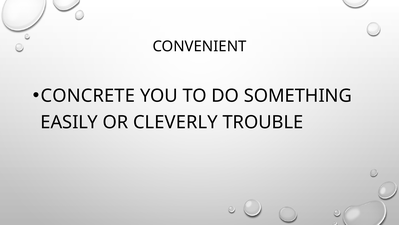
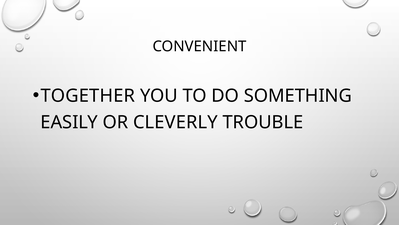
CONCRETE: CONCRETE -> TOGETHER (88, 96)
